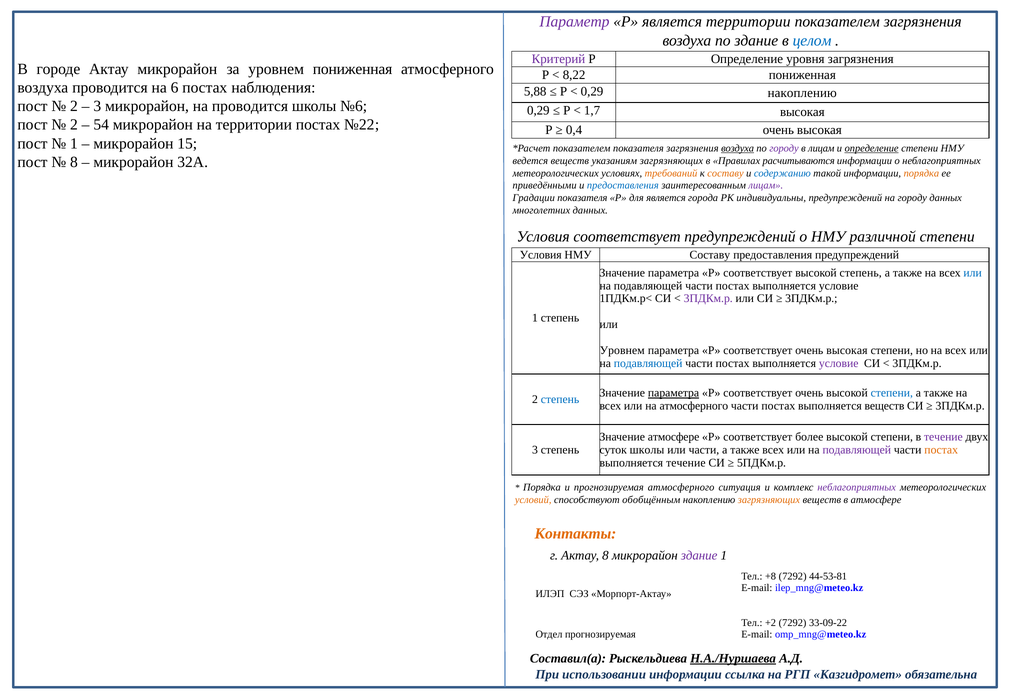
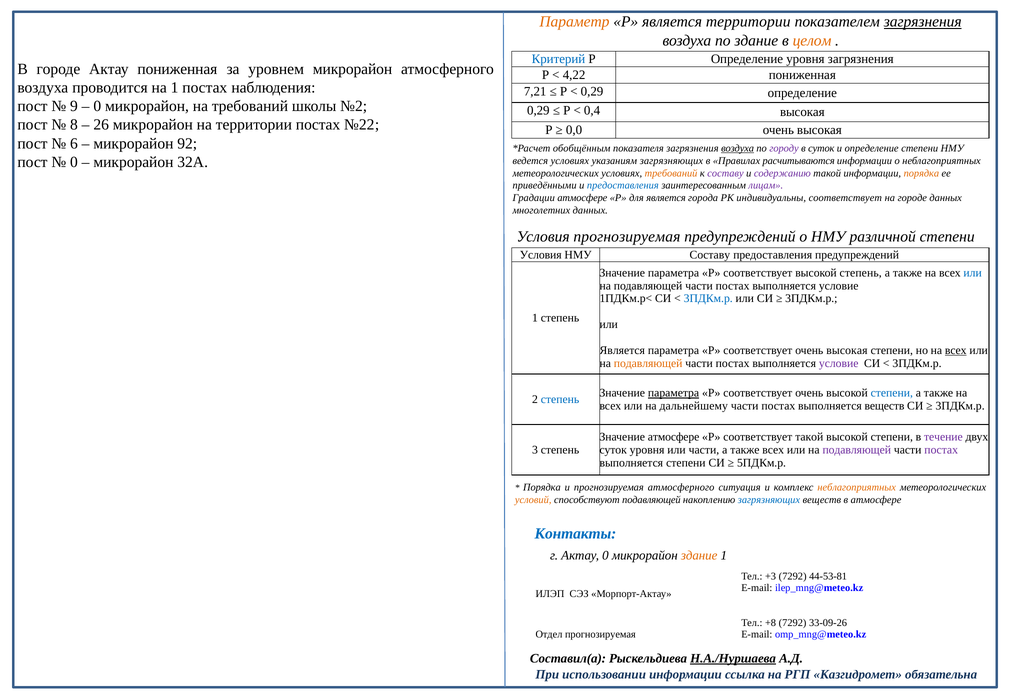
Параметр colour: purple -> orange (574, 22)
загрязнения underline: none -> present (923, 22)
целом colour: blue -> orange (812, 41)
Критерий colour: purple -> blue (558, 59)
Актау микрорайон: микрорайон -> пониженная (177, 69)
уровнем пониженная: пониженная -> микрорайон (353, 69)
8,22: 8,22 -> 4,22 (574, 75)
на 6: 6 -> 1 (175, 88)
5,88: 5,88 -> 7,21 (535, 92)
0,29 накоплению: накоплению -> определение (802, 93)
2: 2 -> 9 (74, 106)
3: 3 -> 0 (97, 106)
на проводится: проводится -> требований (250, 106)
№6: №6 -> №2 (354, 106)
1,7: 1,7 -> 0,4 (592, 111)
2: 2 -> 8 (74, 125)
54: 54 -> 26 (101, 125)
0,4: 0,4 -> 0,0 (574, 130)
1: 1 -> 6 (74, 144)
15: 15 -> 92 (187, 144)
показателем: показателем -> обобщённым (582, 148)
в лицам: лицам -> суток (821, 148)
определение underline: present -> none (872, 148)
8: 8 -> 0 (74, 162)
ведется веществ: веществ -> условиях (570, 161)
составу colour: orange -> purple (725, 173)
содержанию colour: blue -> purple (782, 173)
Градации показателя: показателя -> атмосфере (582, 198)
индивидуальны предупреждений: предупреждений -> соответствует (845, 198)
на городу: городу -> городе (912, 198)
Условия соответствует: соответствует -> прогнозируемая (627, 237)
3ПДКм.р colour: purple -> blue (708, 299)
Уровнем: Уровнем -> Является (622, 350)
всех underline: none -> present (956, 350)
подавляющей colour: blue -> orange (648, 363)
на атмосферного: атмосферного -> дальнейшему (694, 406)
соответствует более: более -> такой (809, 437)
суток школы: школы -> уровня (647, 450)
постах colour: orange -> purple (941, 450)
выполняется течение: течение -> степени (686, 463)
неблагоприятных colour: purple -> orange (857, 488)
способствуют обобщённым: обобщённым -> подавляющей (651, 500)
загрязняющих colour: orange -> blue (769, 500)
Контакты colour: orange -> blue (575, 534)
Актау 8: 8 -> 0 (605, 556)
здание colour: purple -> orange (699, 556)
+8: +8 -> +3 (771, 577)
+2: +2 -> +8 (771, 623)
33-09-22: 33-09-22 -> 33-09-26 (828, 623)
